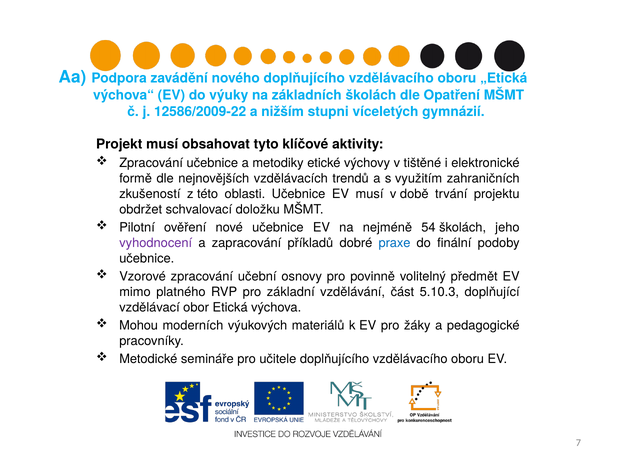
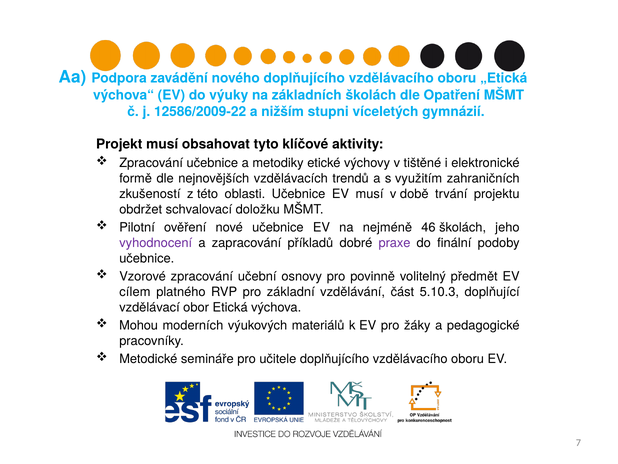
54: 54 -> 46 (428, 227)
praxe colour: blue -> purple (395, 243)
mimo: mimo -> cílem (135, 292)
